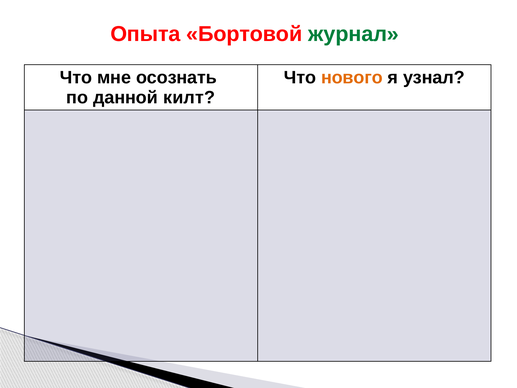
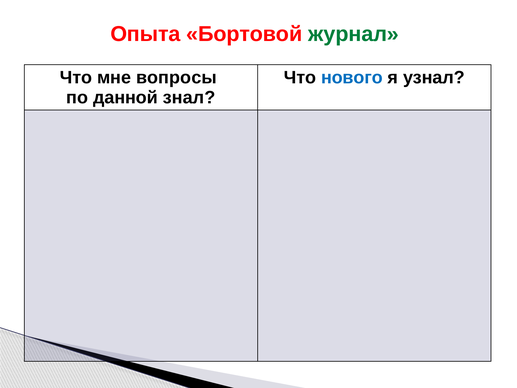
осознать: осознать -> вопросы (176, 77)
нового colour: orange -> blue (352, 77)
килт: килт -> знал (189, 97)
